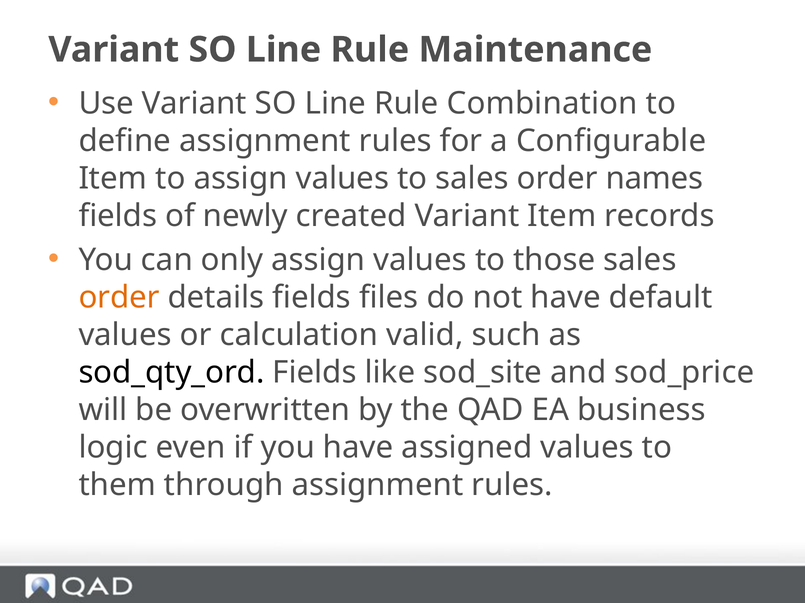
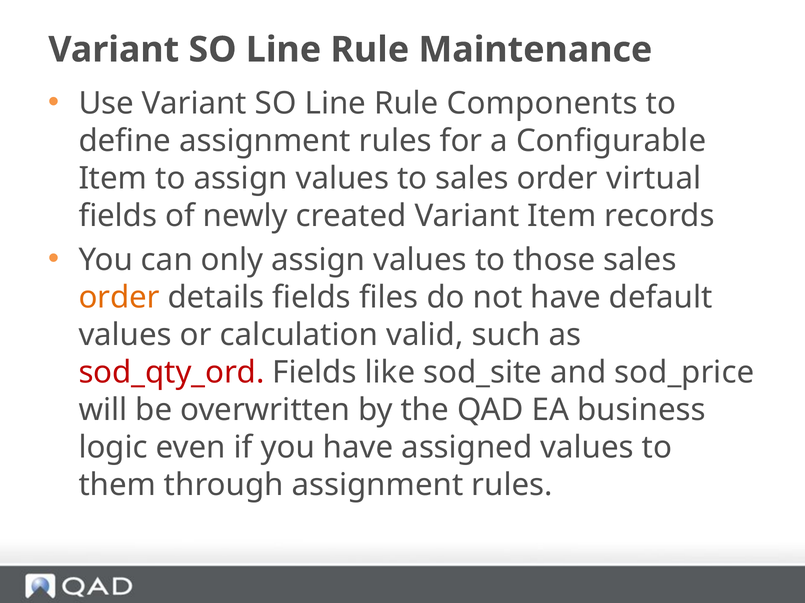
Combination: Combination -> Components (542, 104)
names: names -> virtual (654, 179)
sod_qty_ord colour: black -> red (172, 373)
